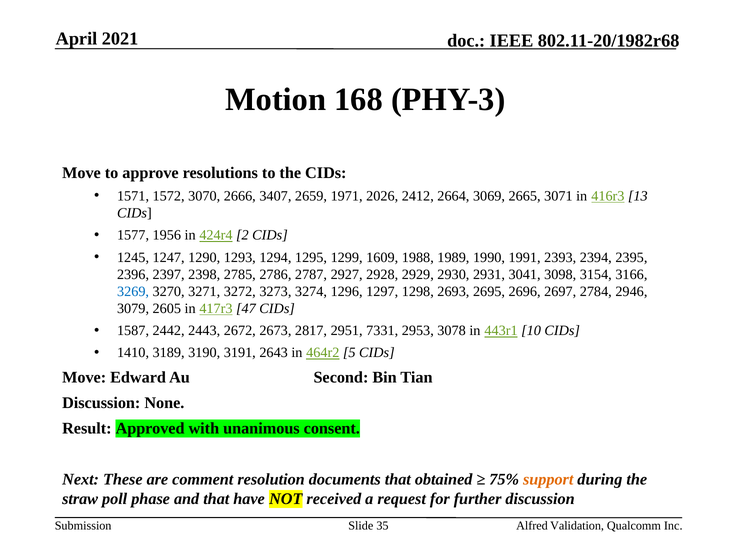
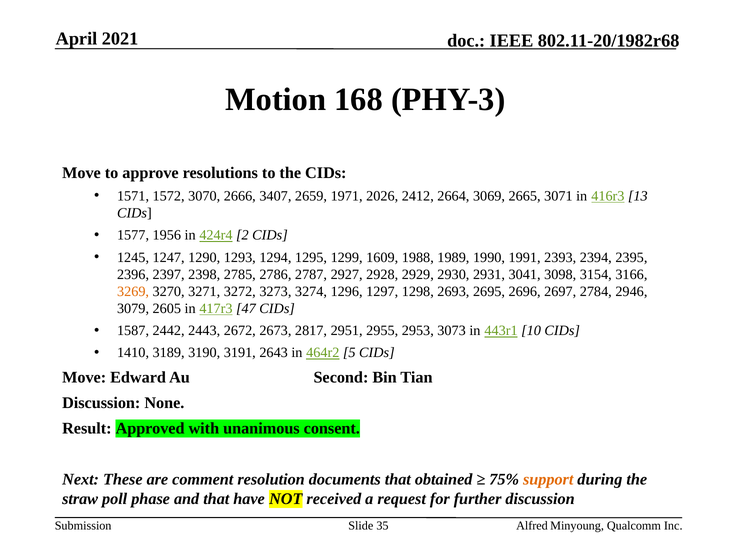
3269 colour: blue -> orange (133, 292)
7331: 7331 -> 2955 (382, 331)
3078: 3078 -> 3073 (452, 331)
Validation: Validation -> Minyoung (577, 526)
